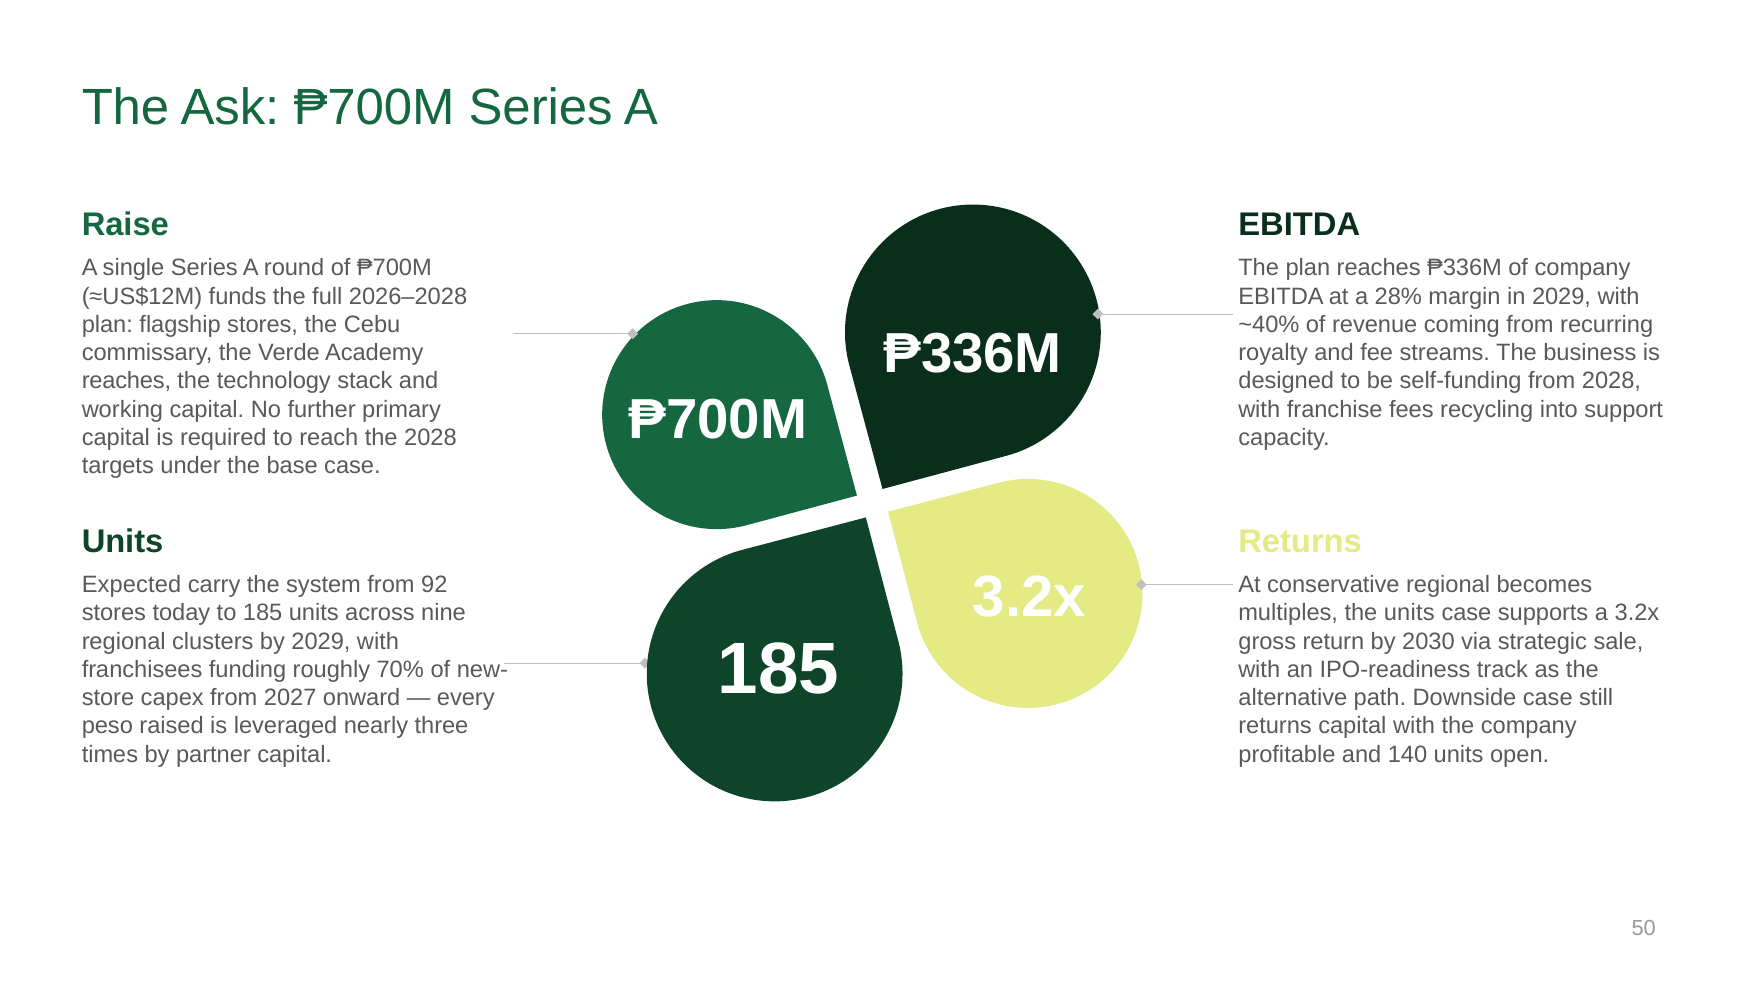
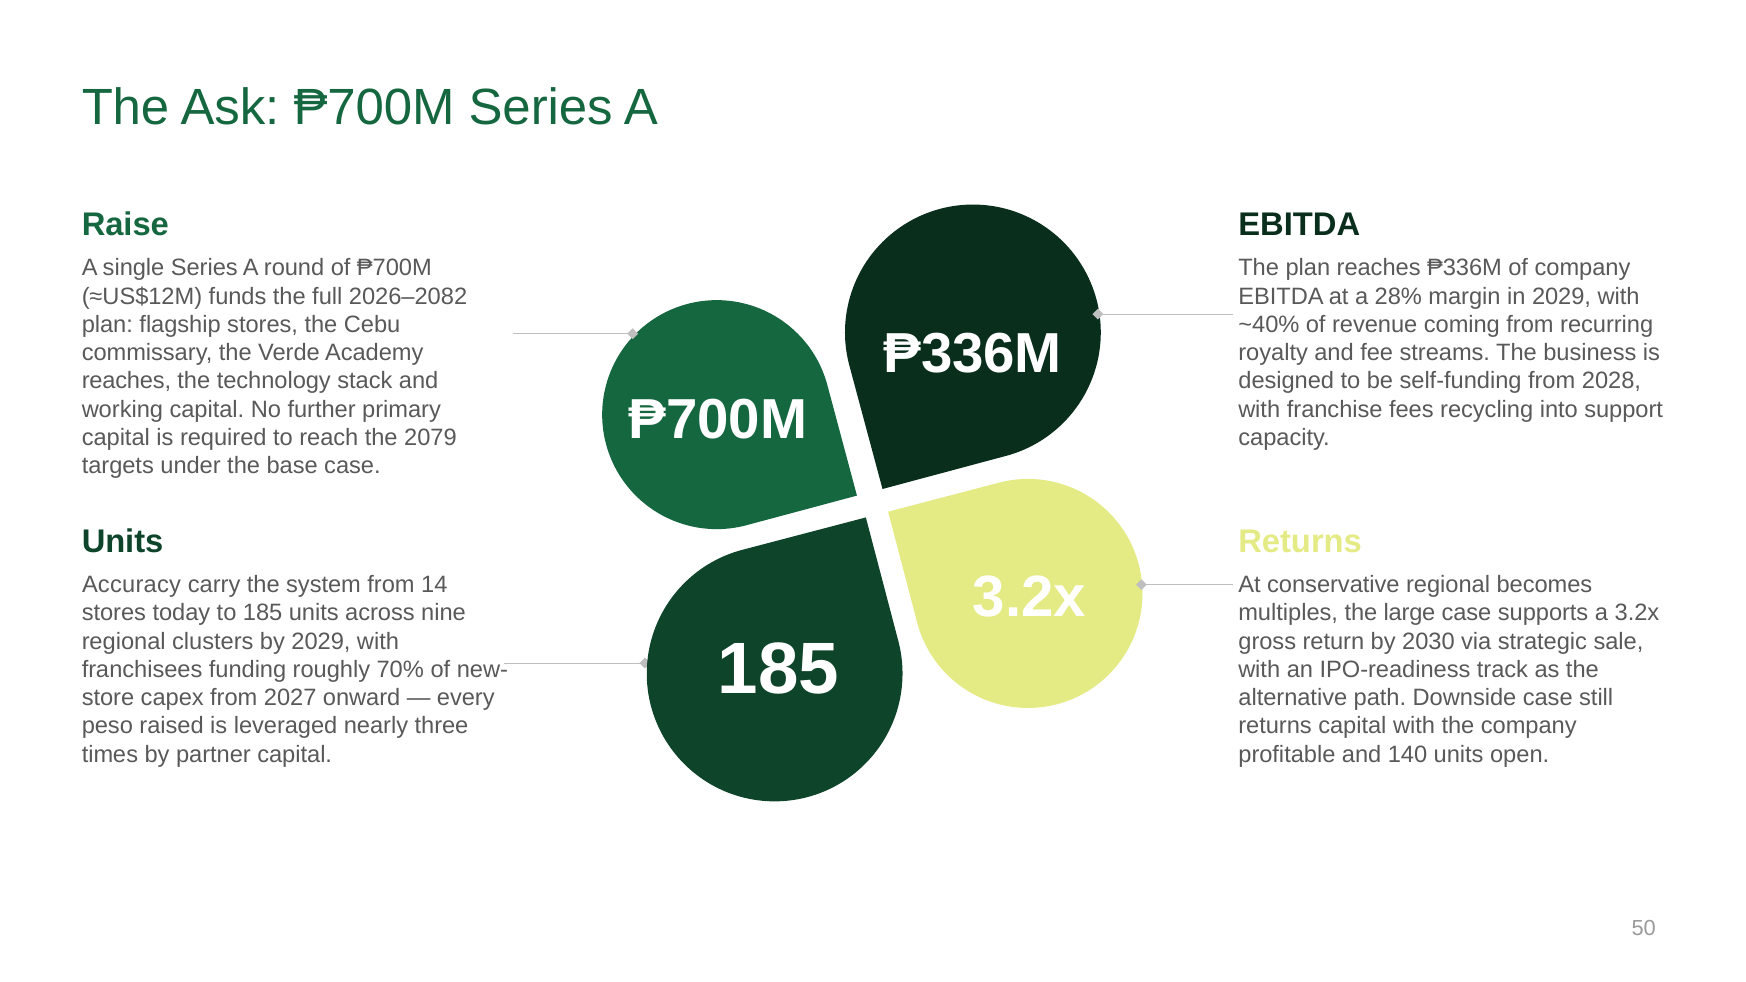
2026–2028: 2026–2028 -> 2026–2082 (408, 296)
the 2028: 2028 -> 2079 (430, 438)
Expected: Expected -> Accuracy (131, 585)
92: 92 -> 14 (434, 585)
the units: units -> large (1410, 613)
